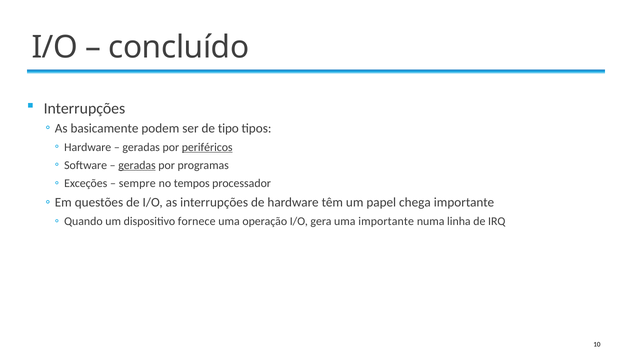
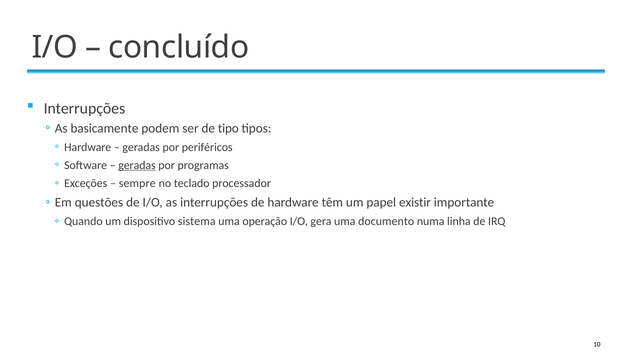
periféricos underline: present -> none (207, 147)
tempos: tempos -> teclado (192, 184)
chega: chega -> existir (415, 203)
fornece: fornece -> sistema (197, 222)
uma importante: importante -> documento (386, 222)
